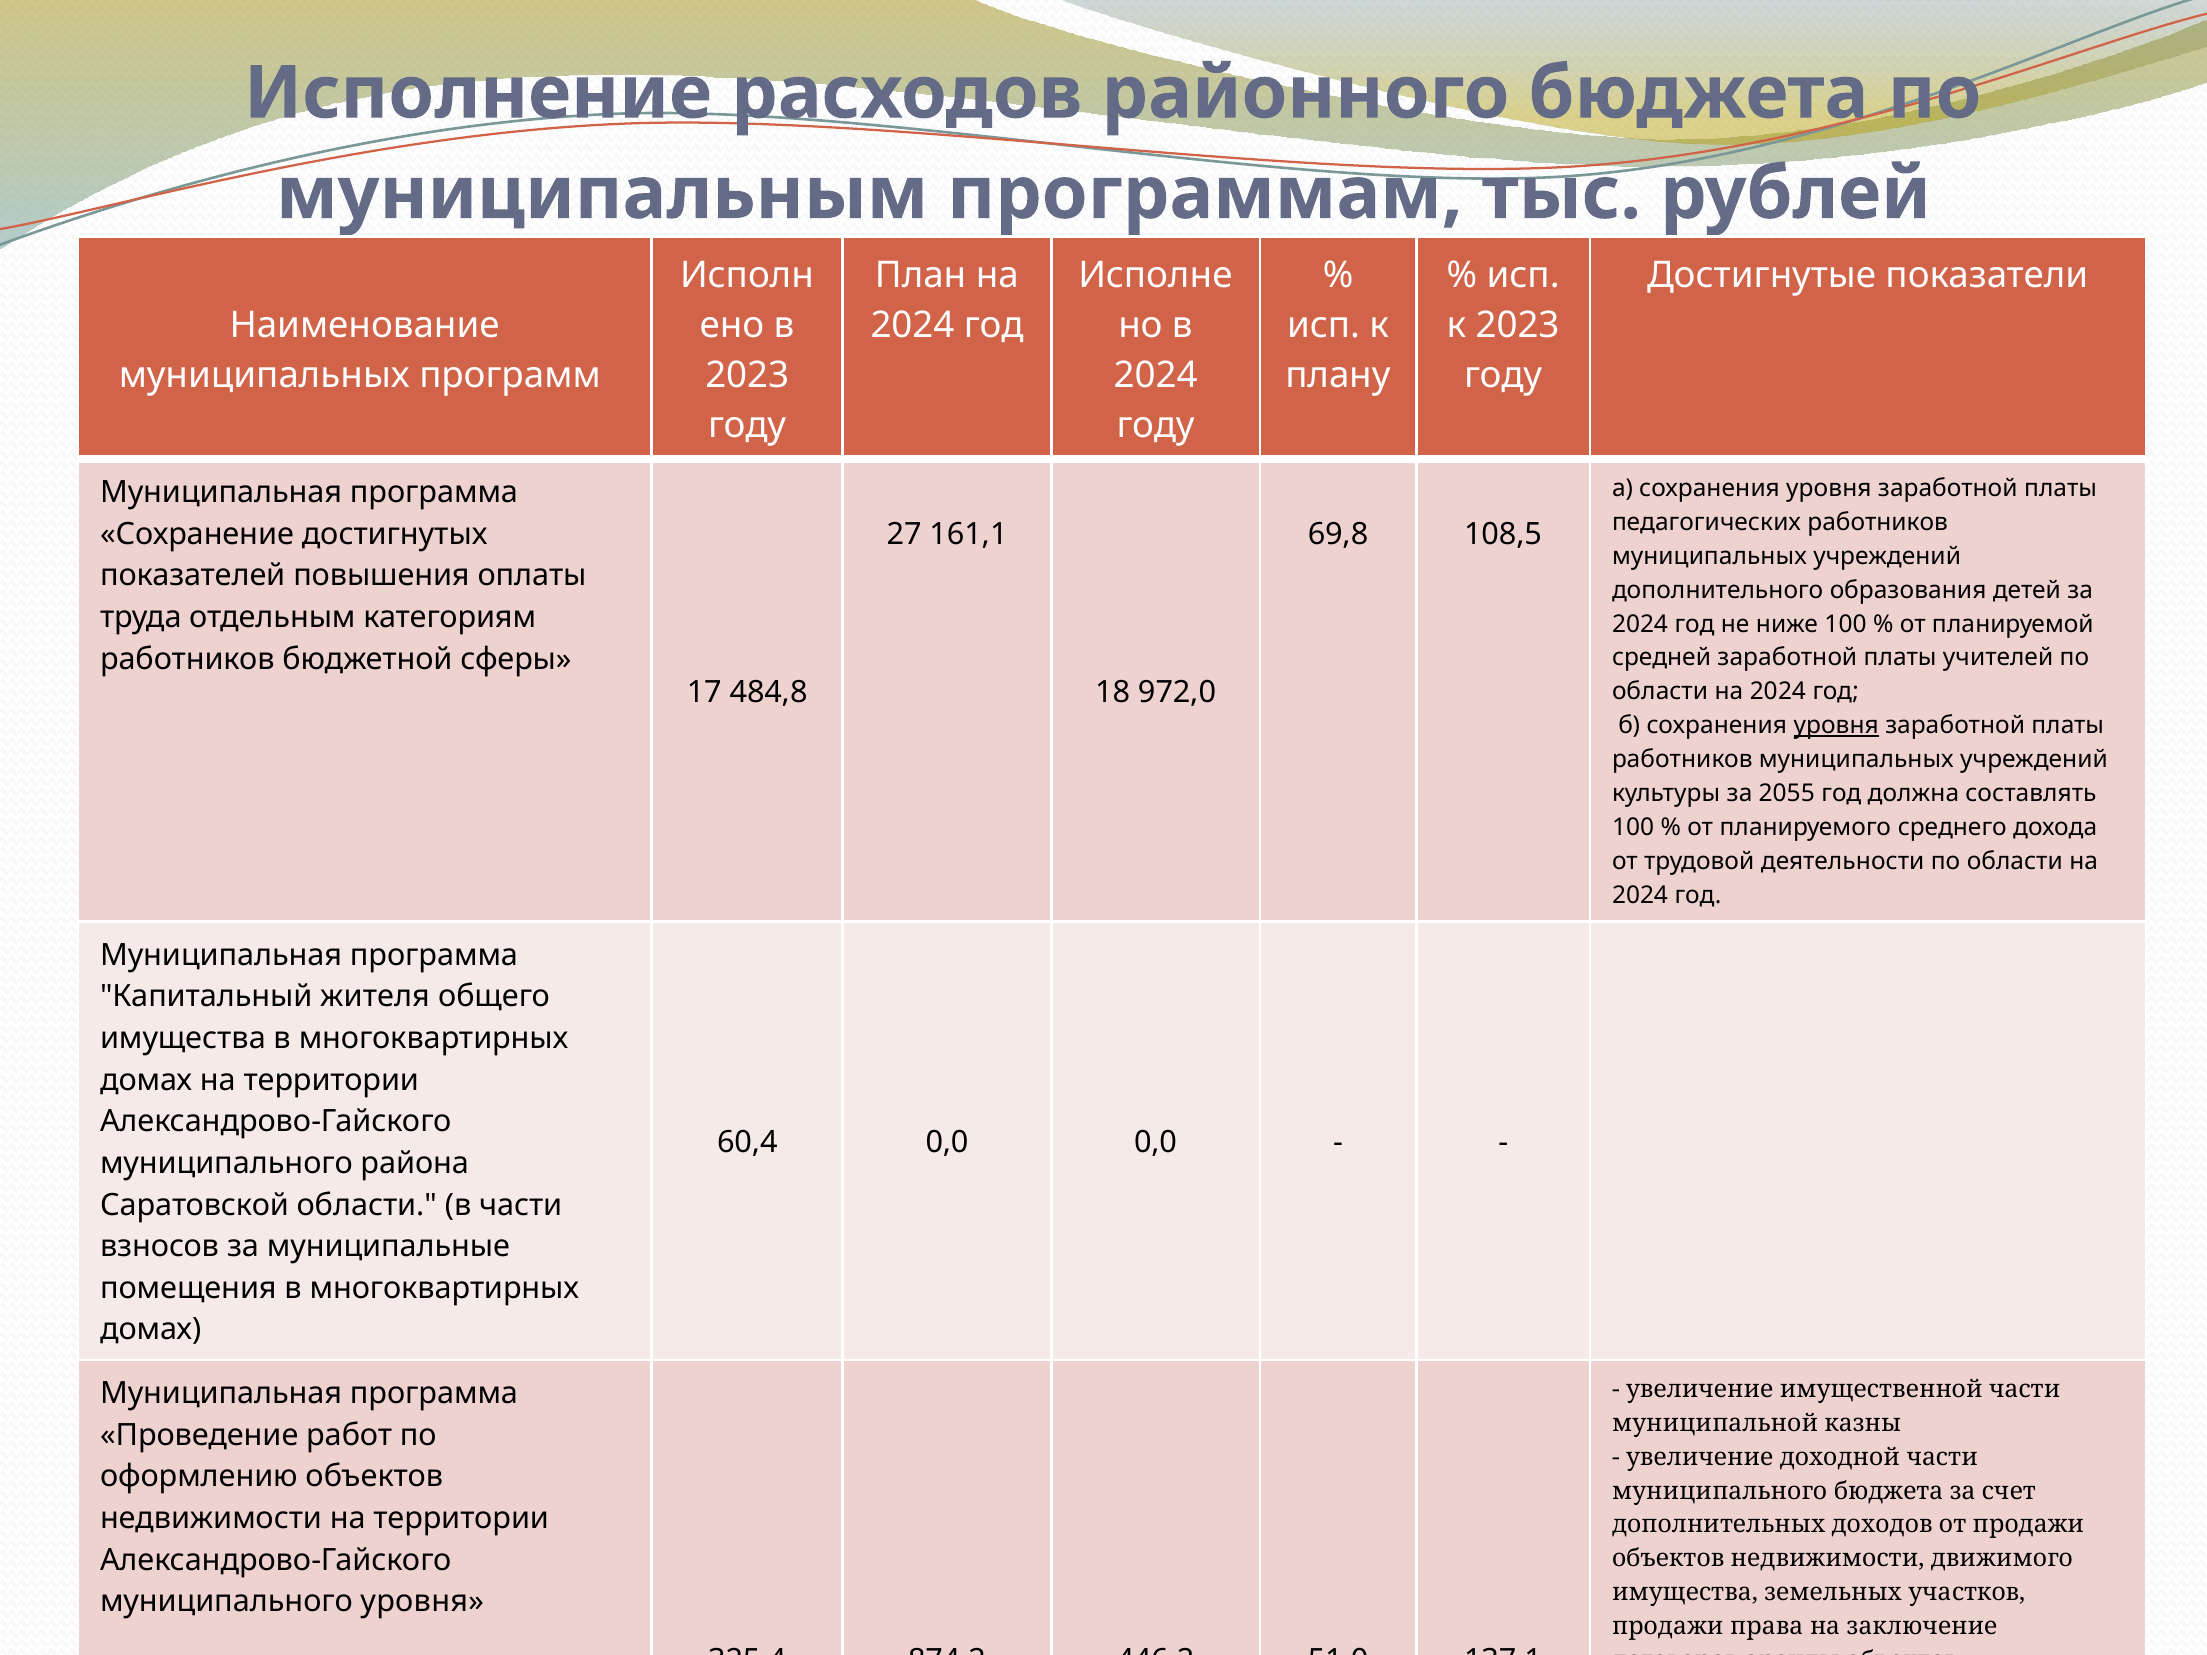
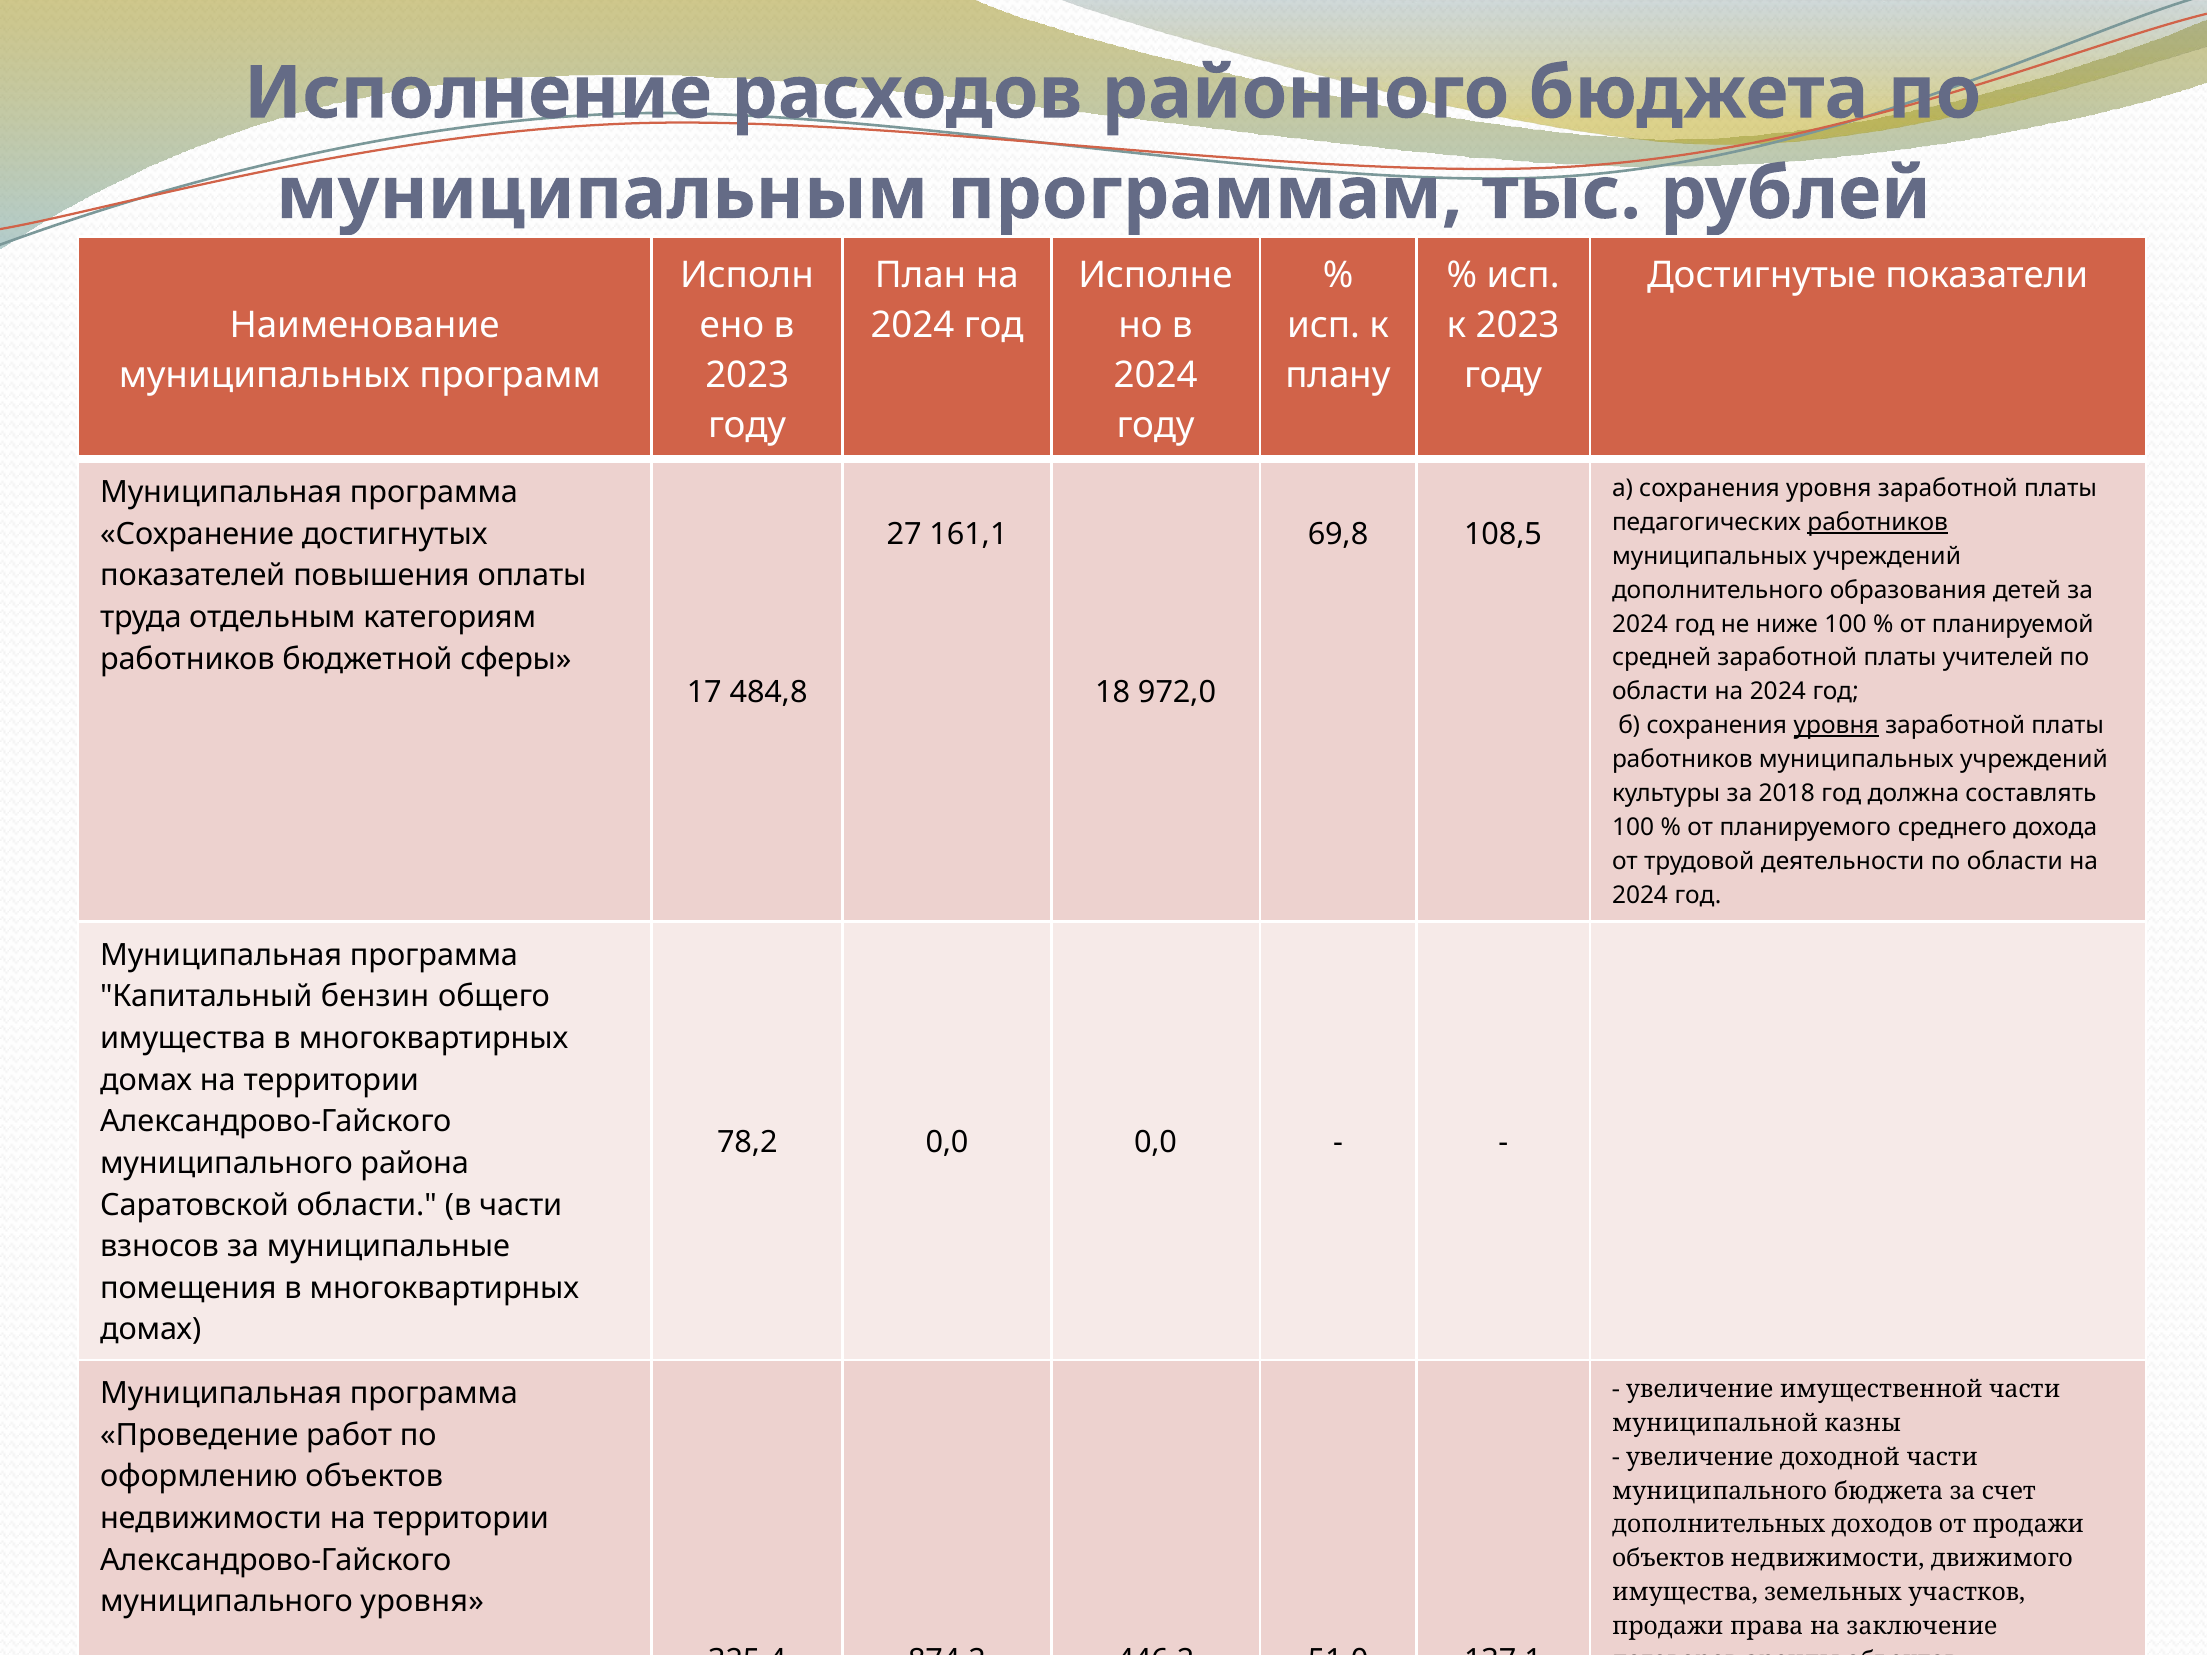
работников underline: none -> present (1878, 522)
2055: 2055 -> 2018 (1787, 793)
жителя: жителя -> бензин (375, 997)
60,4: 60,4 -> 78,2 (747, 1143)
